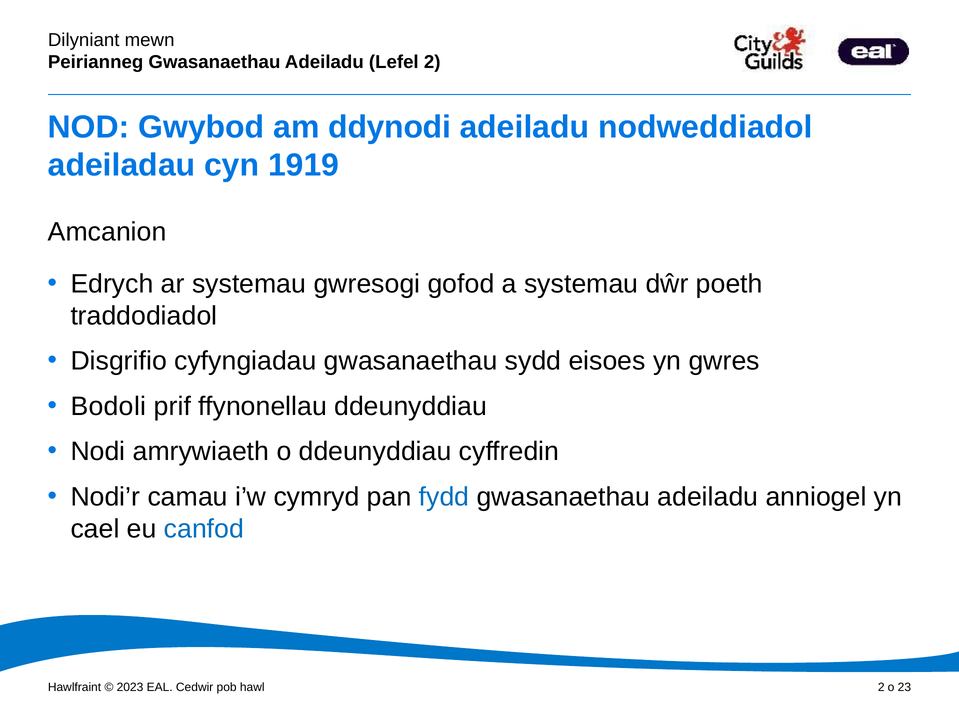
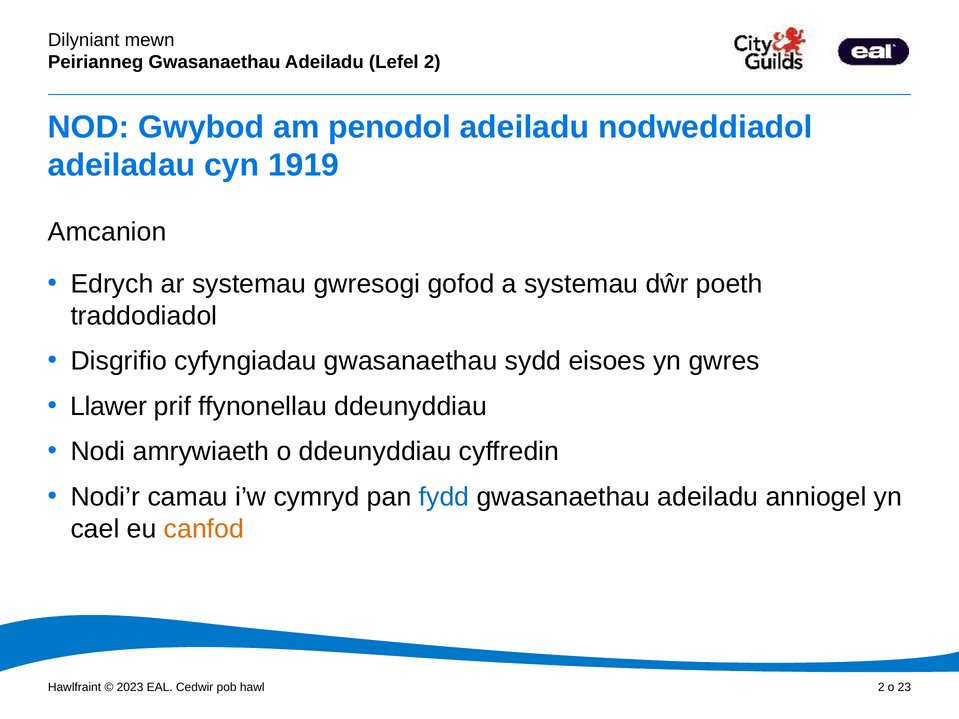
ddynodi: ddynodi -> penodol (390, 127)
Bodoli: Bodoli -> Llawer (109, 406)
canfod colour: blue -> orange (204, 529)
